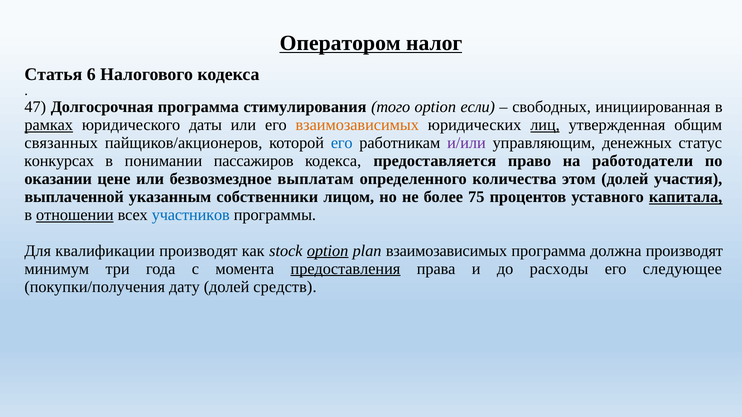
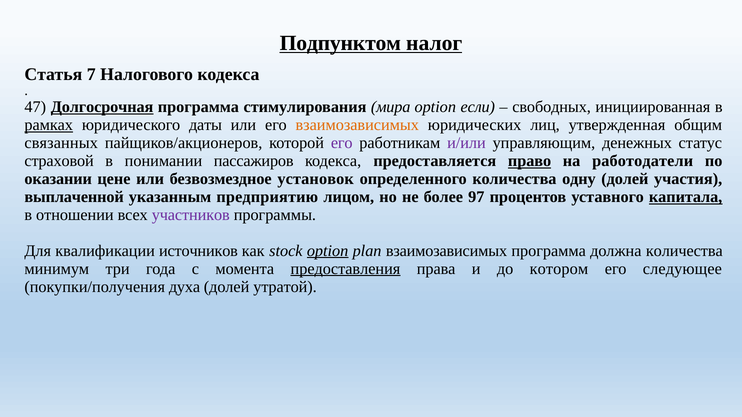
Оператором: Оператором -> Подпунктом (340, 43)
6: 6 -> 7 (91, 74)
Долгосрочная underline: none -> present (102, 107)
того: того -> мира (391, 107)
лиц underline: present -> none (545, 125)
его colour: blue -> purple (342, 143)
конкурсах: конкурсах -> страховой (59, 161)
право underline: none -> present (530, 161)
выплатам: выплатам -> установок (316, 179)
этом: этом -> одну (579, 179)
собственники: собственники -> предприятию (267, 197)
75: 75 -> 97 (476, 197)
отношении underline: present -> none (75, 215)
участников colour: blue -> purple (191, 215)
квалификации производят: производят -> источников (198, 251)
должна производят: производят -> количества (684, 251)
расходы: расходы -> котором (559, 269)
дату: дату -> духа (184, 287)
средств: средств -> утратой (285, 287)
